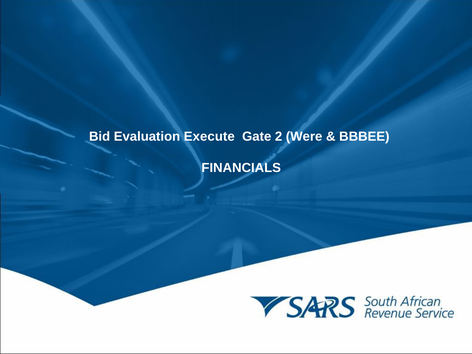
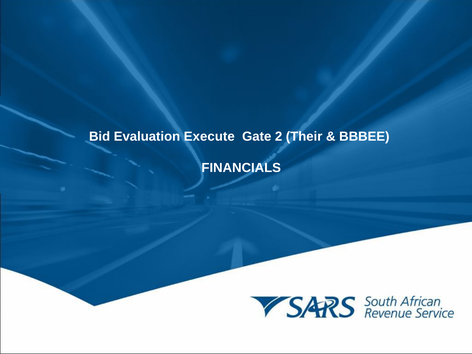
Were: Were -> Their (304, 136)
